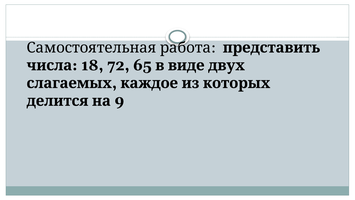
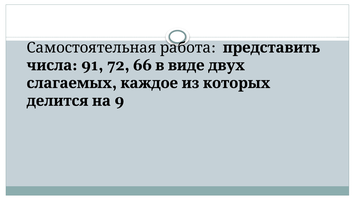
18: 18 -> 91 (92, 65)
65: 65 -> 66 (142, 65)
